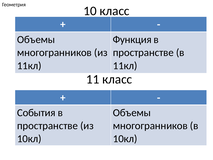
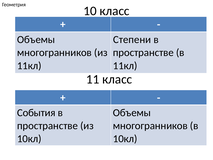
Функция: Функция -> Степени (132, 40)
